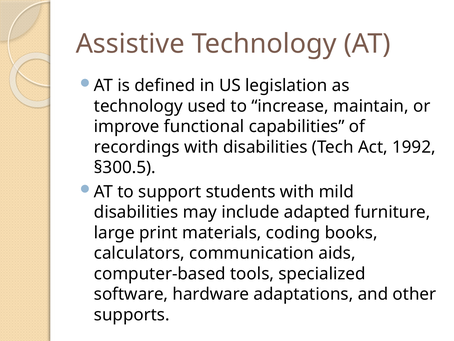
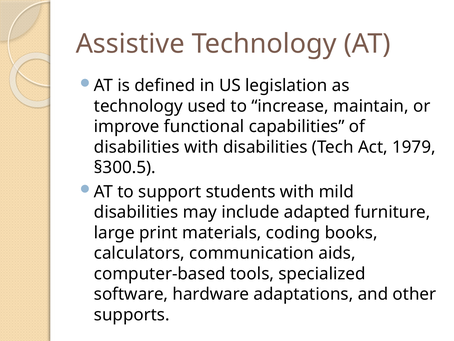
recordings: recordings -> disabilities (137, 147)
1992: 1992 -> 1979 (414, 147)
